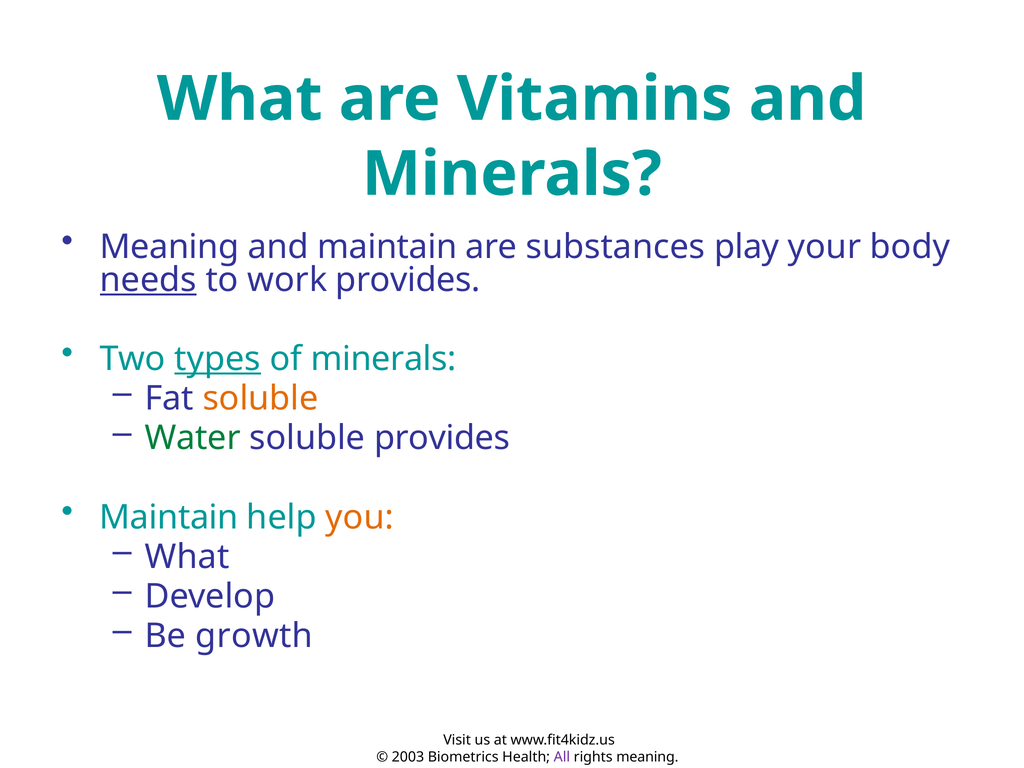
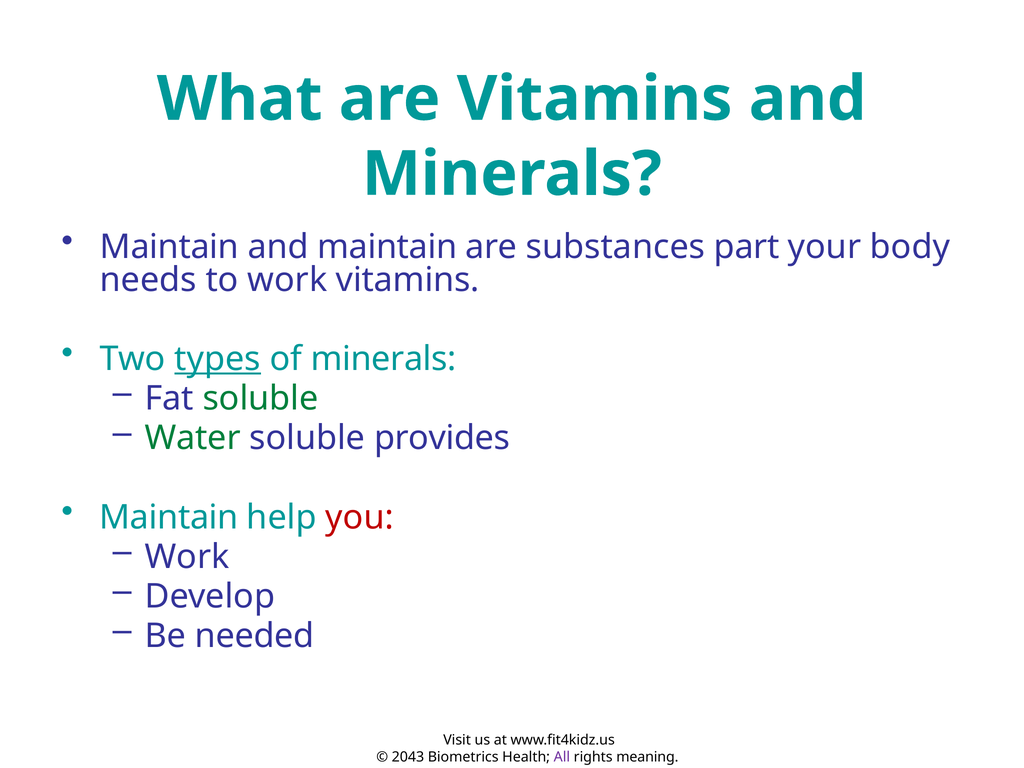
Meaning: Meaning -> Maintain (169, 247)
play: play -> part (747, 247)
needs underline: present -> none (148, 280)
work provides: provides -> vitamins (408, 280)
soluble colour: orange -> green (261, 399)
you colour: orange -> red (360, 517)
What: What -> Work (187, 557)
growth: growth -> needed (255, 636)
2003: 2003 -> 2043 (408, 757)
